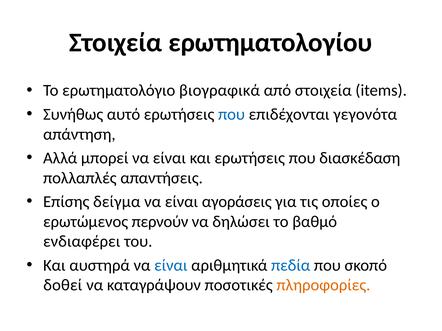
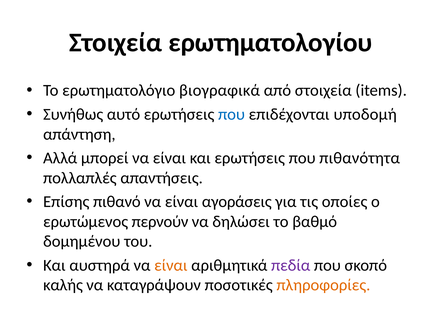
γεγονότα: γεγονότα -> υποδομή (365, 115)
διασκέδαση: διασκέδαση -> πιθανότητα (360, 158)
δείγμα: δείγμα -> πιθανό (117, 202)
ενδιαφέρει: ενδιαφέρει -> δομημένου (82, 242)
είναι colour: blue -> orange (171, 266)
πεδία colour: blue -> purple (291, 266)
δοθεί: δοθεί -> καλής (63, 286)
